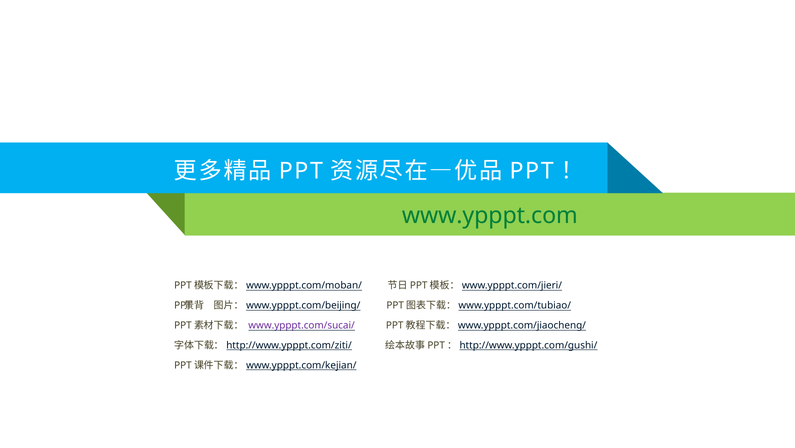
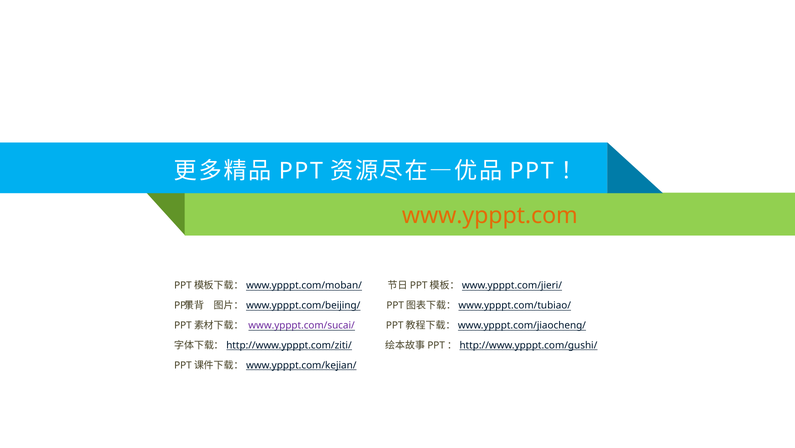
www.ypppt.com colour: green -> orange (490, 215)
